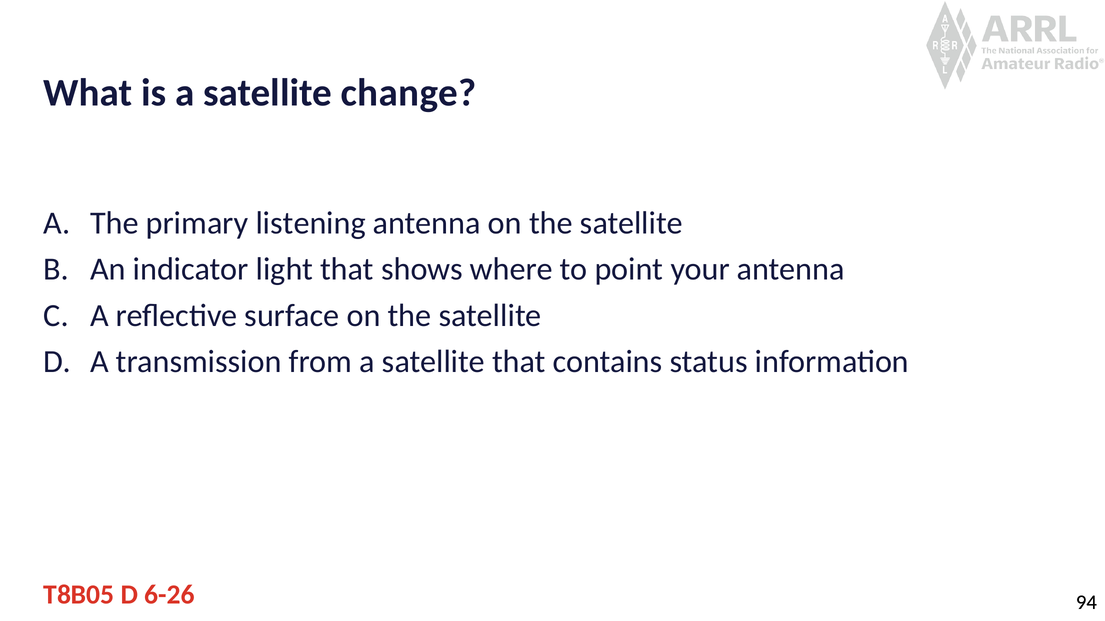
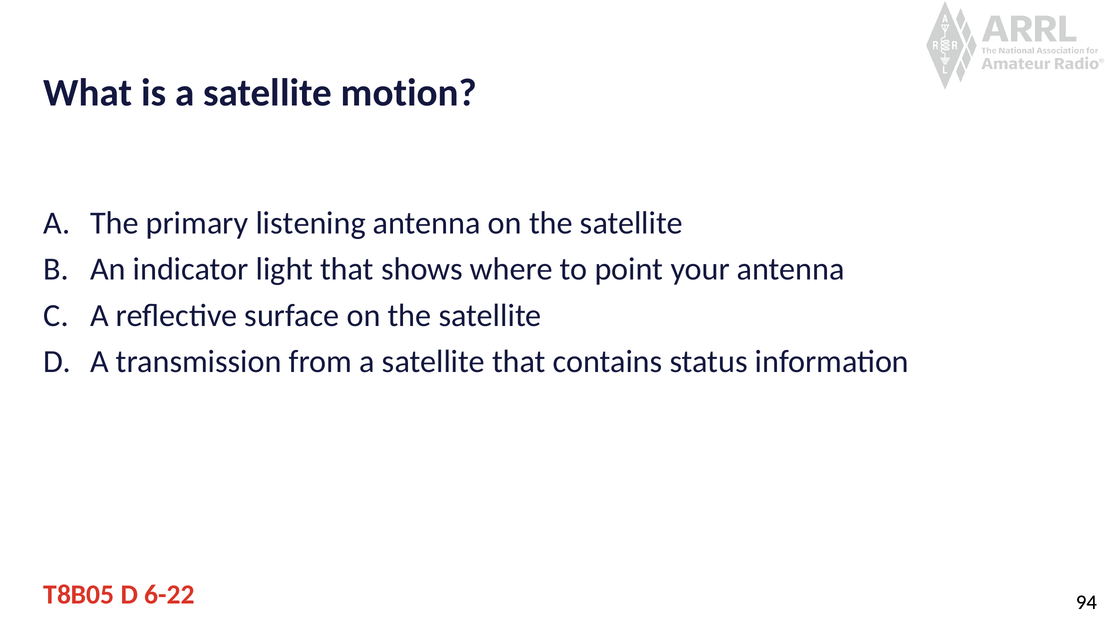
change: change -> motion (409, 93)
6-26: 6-26 -> 6-22 (170, 595)
